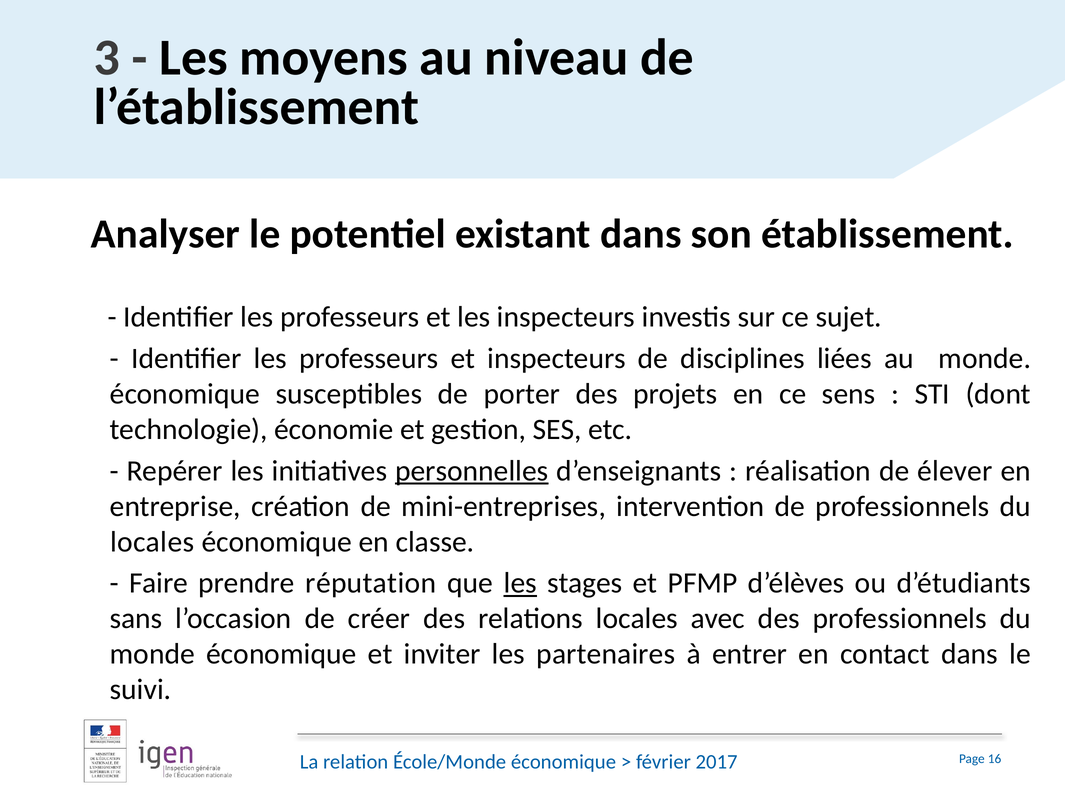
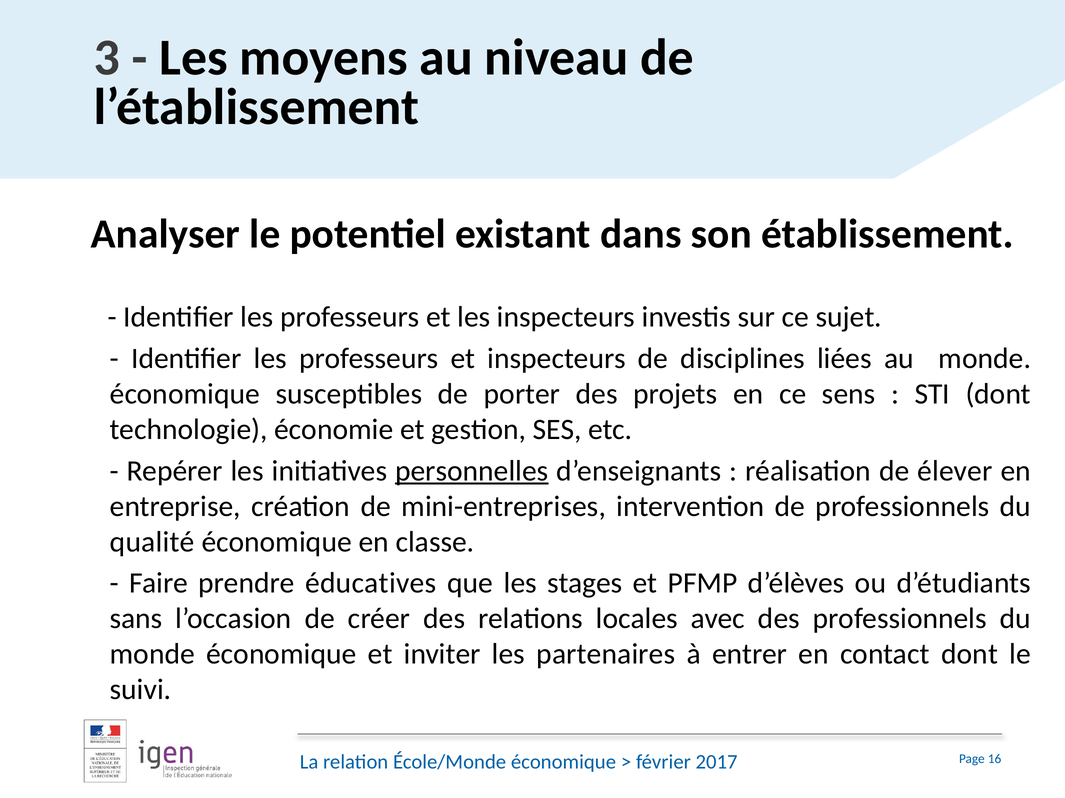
locales: locales -> qualité (152, 542)
réputation: réputation -> éducatives (371, 584)
les underline: present -> none (520, 584)
contact dans: dans -> dont (969, 655)
